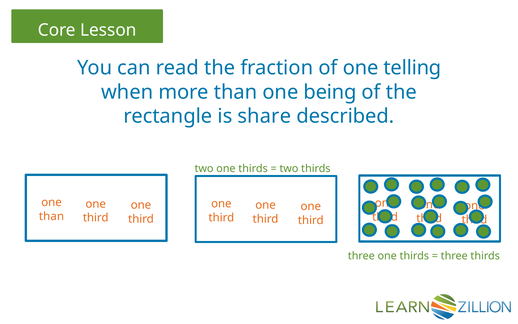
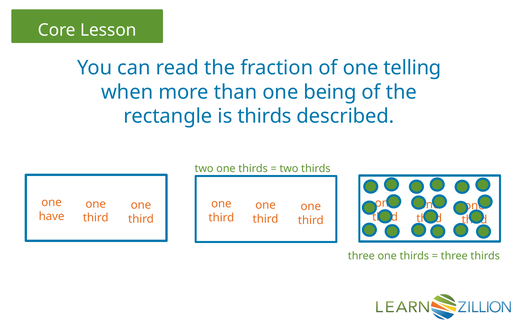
is share: share -> thirds (264, 116)
than: than -> have (52, 216)
